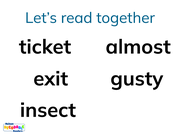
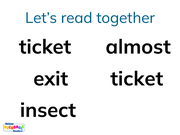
exit gusty: gusty -> ticket (137, 79)
